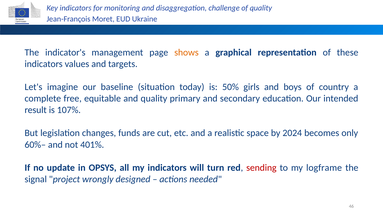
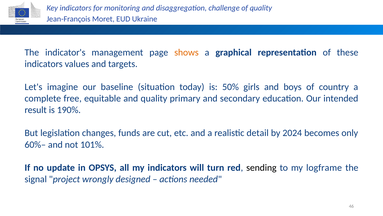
107%: 107% -> 190% (69, 110)
space: space -> detail (258, 133)
401%: 401% -> 101% (92, 144)
sending colour: red -> black (261, 167)
